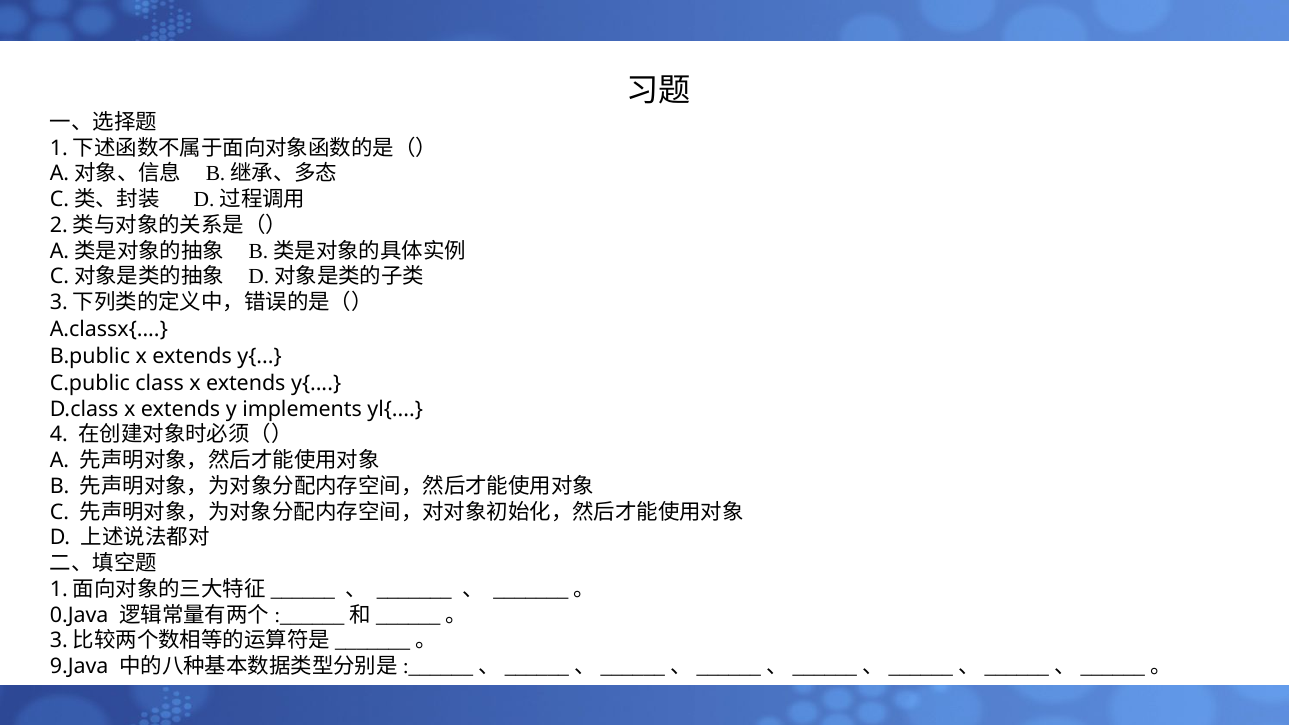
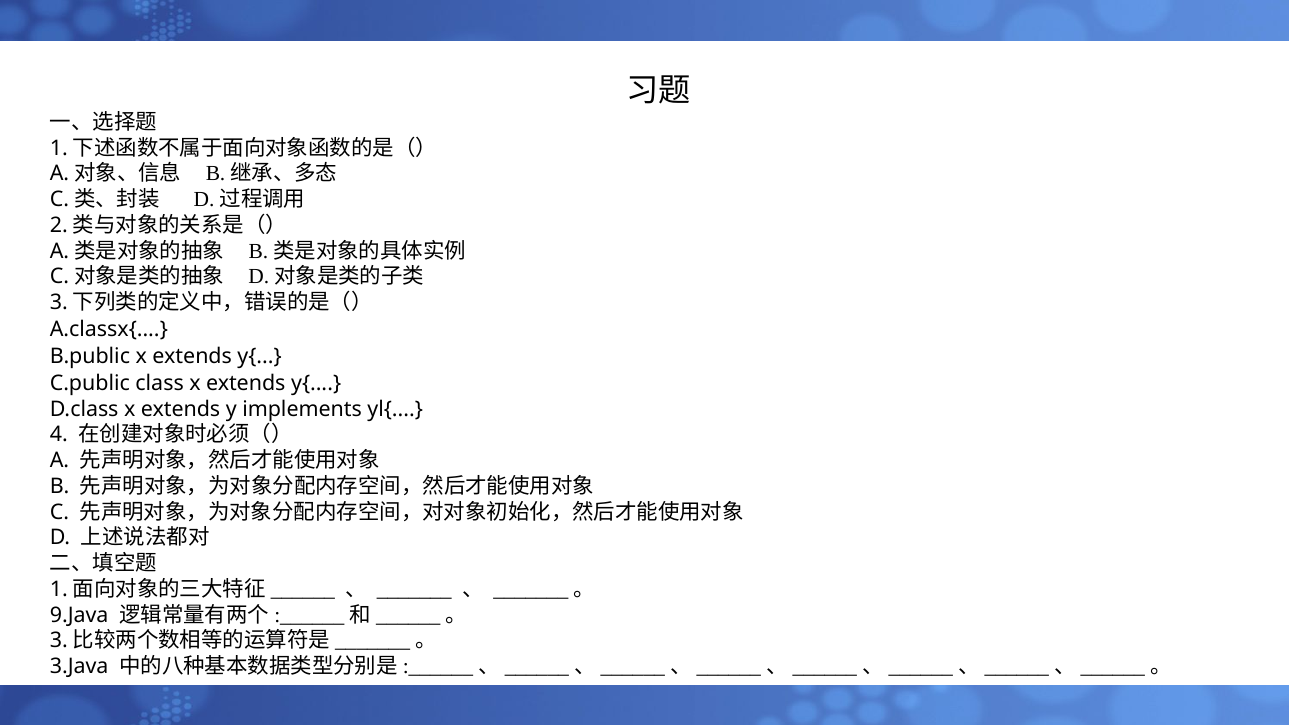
0.Java: 0.Java -> 9.Java (79, 615)
9.Java: 9.Java -> 3.Java (79, 667)
